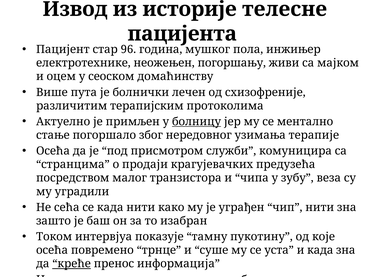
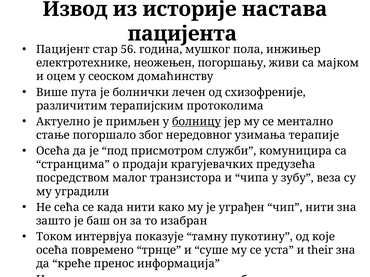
телесне: телесне -> настава (285, 9)
96: 96 -> 56 (128, 50)
и када: када -> their (320, 251)
креће underline: present -> none (72, 264)
